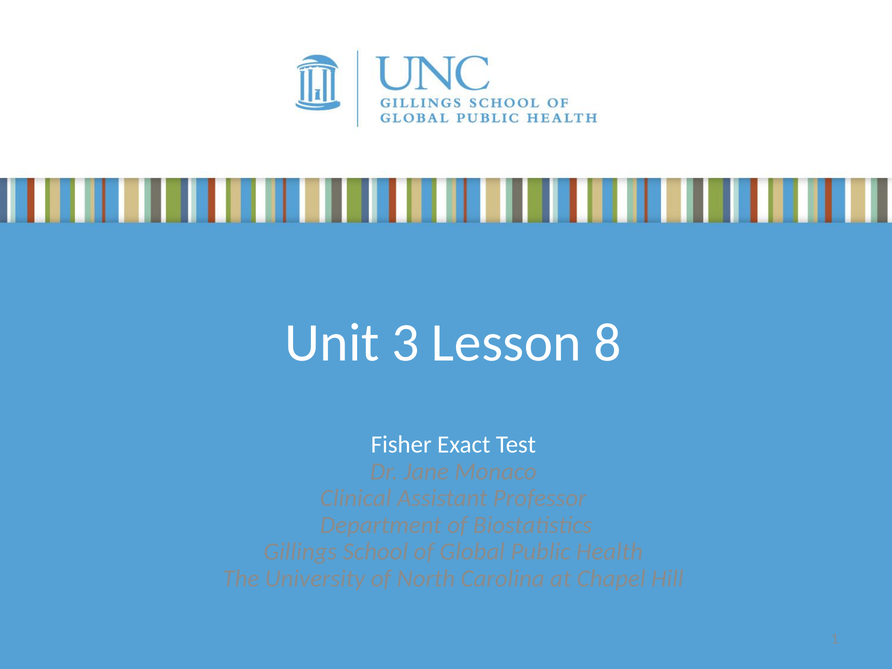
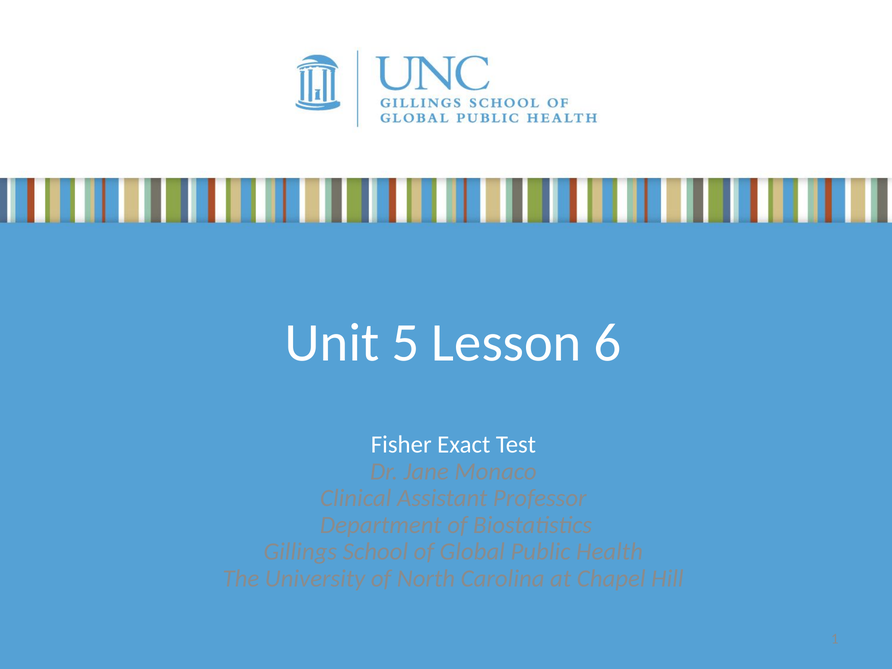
3: 3 -> 5 (405, 343)
8: 8 -> 6 (608, 343)
